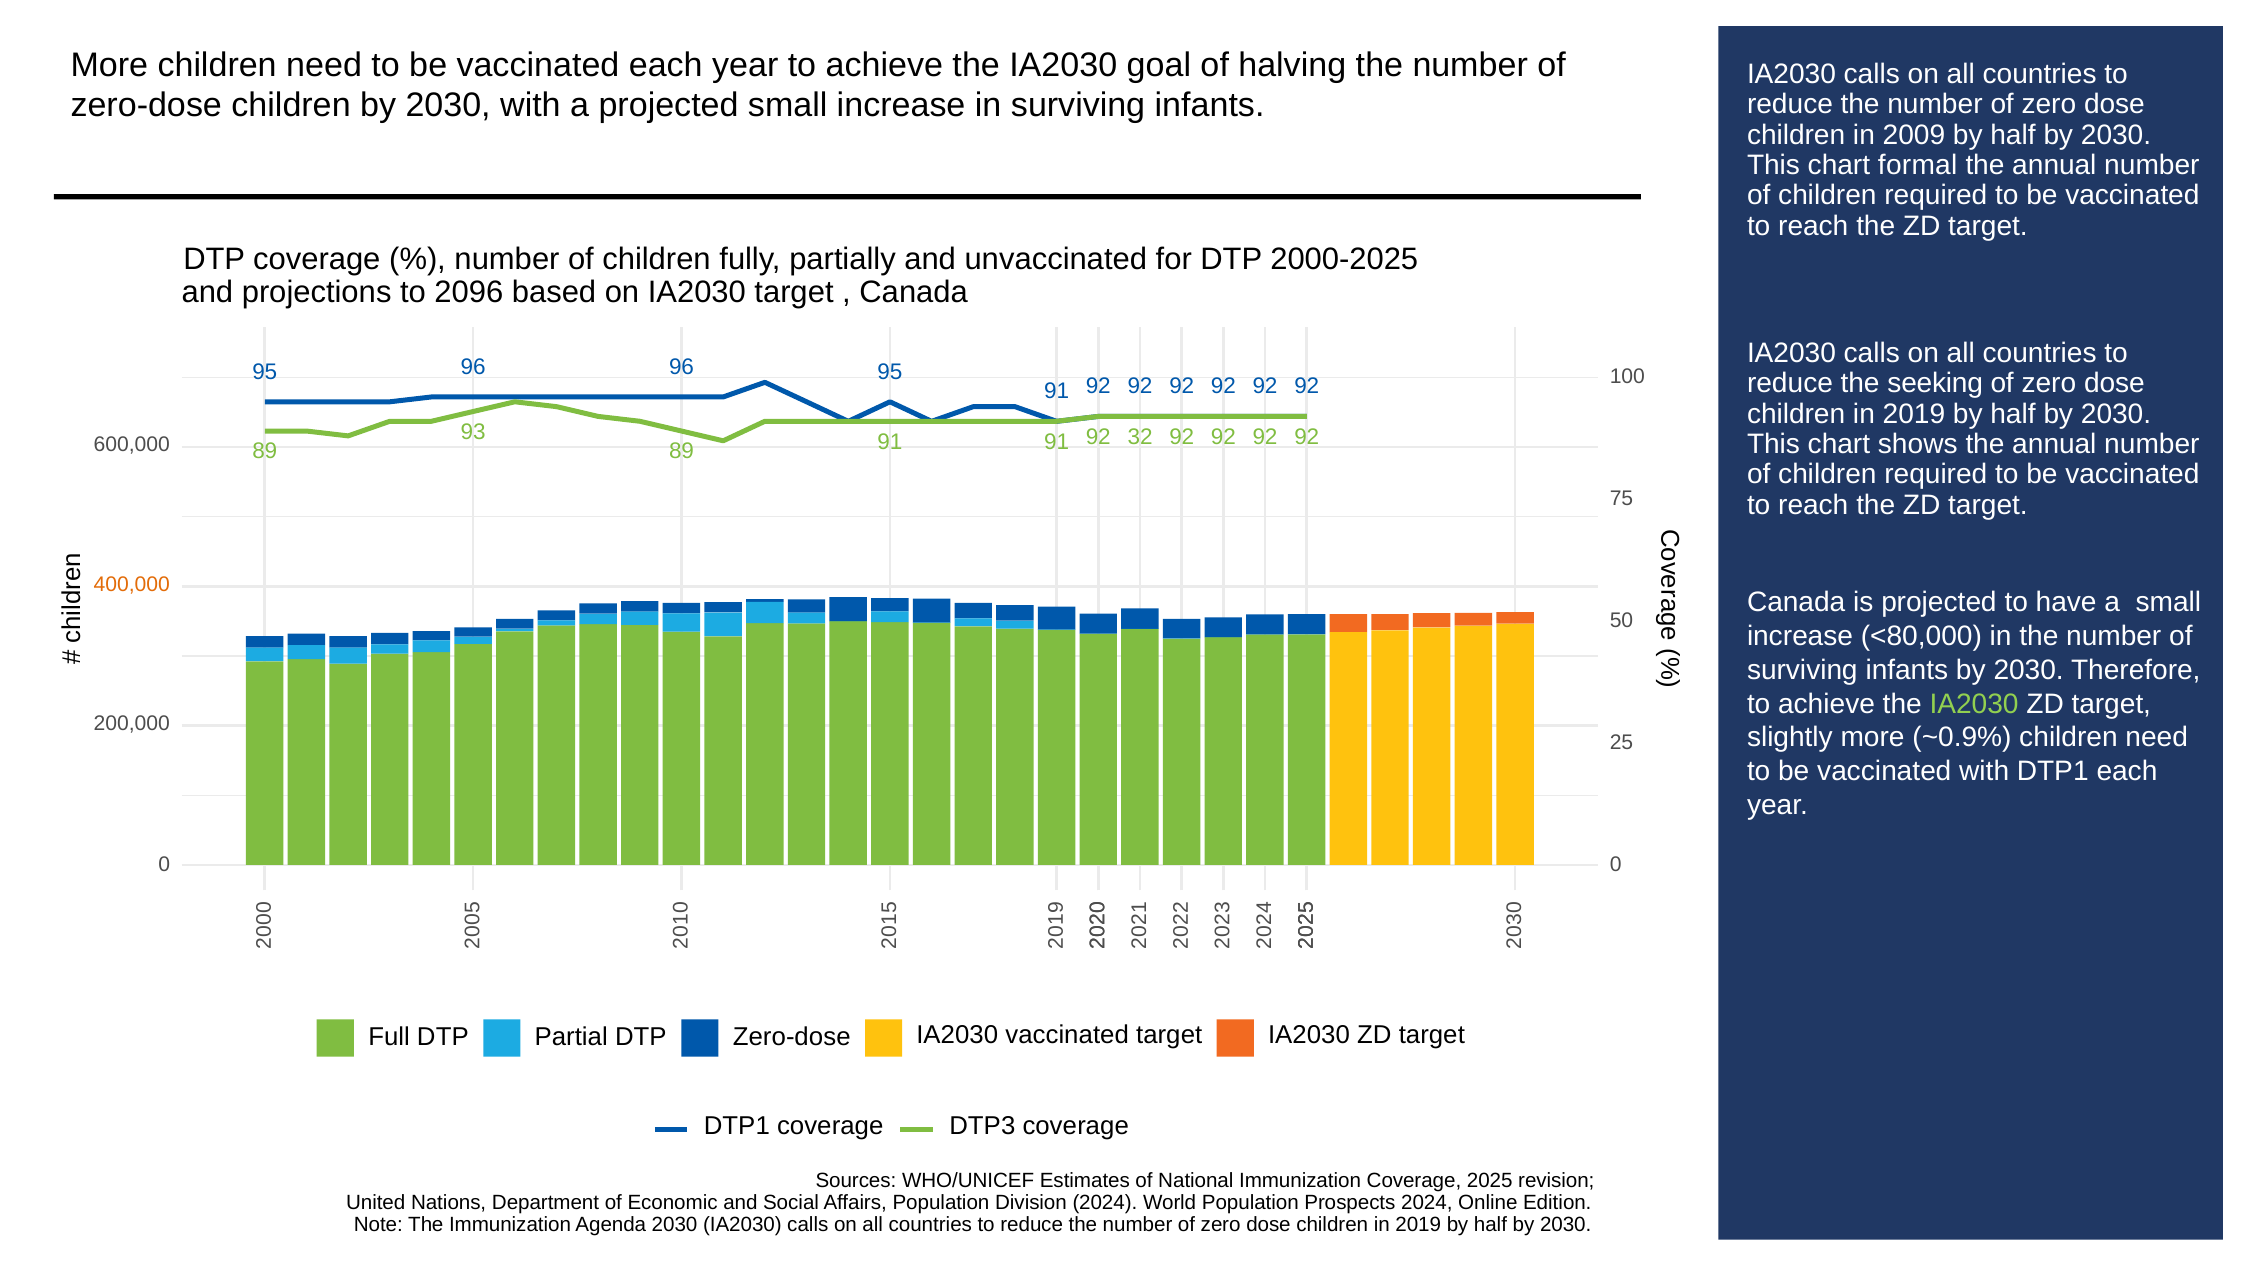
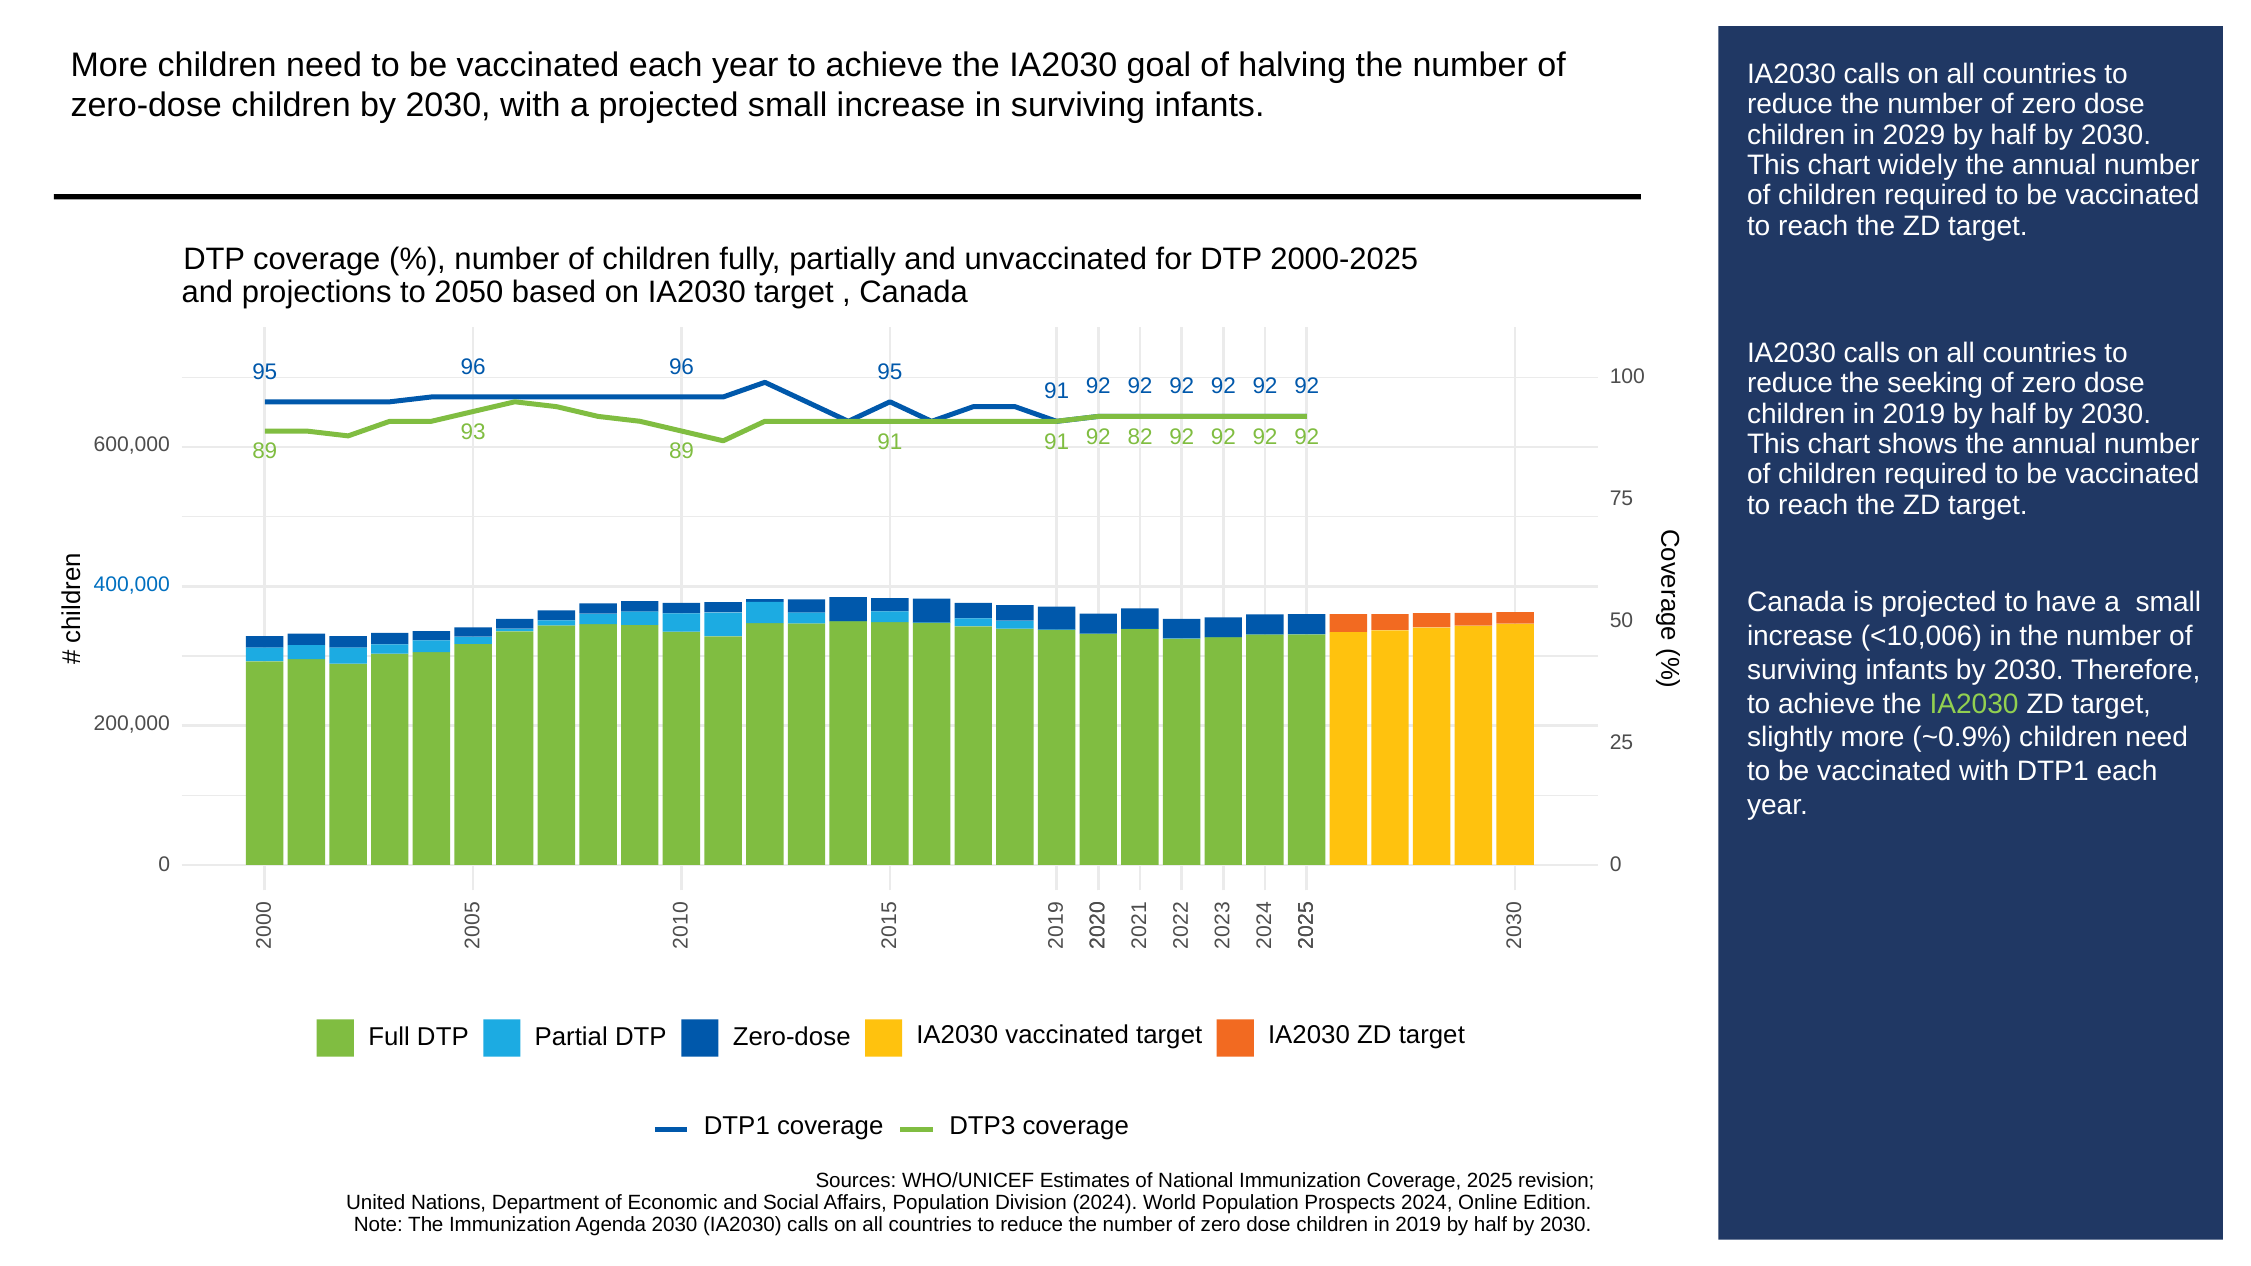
2009: 2009 -> 2029 (1914, 135)
formal: formal -> widely (1918, 165)
2096: 2096 -> 2050 (469, 293)
32: 32 -> 82 (1140, 437)
400,000 colour: orange -> blue (132, 584)
<80,000: <80,000 -> <10,006 (1921, 637)
